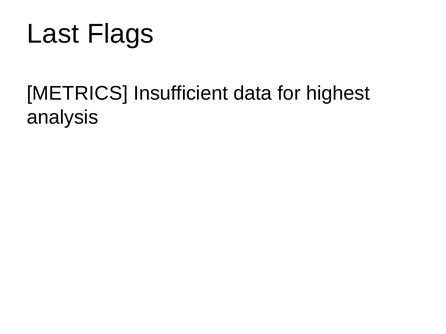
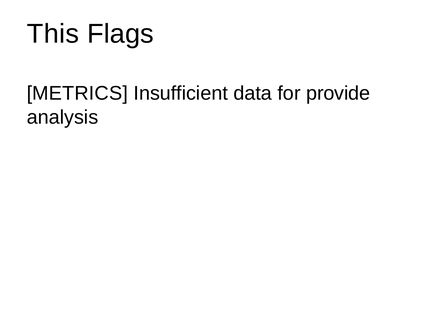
Last: Last -> This (53, 34)
highest: highest -> provide (338, 94)
